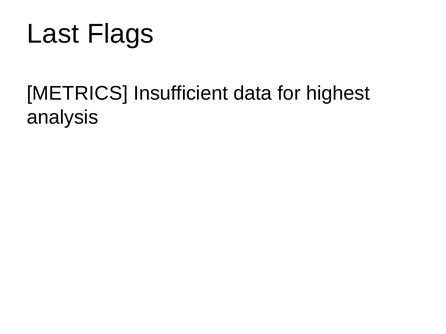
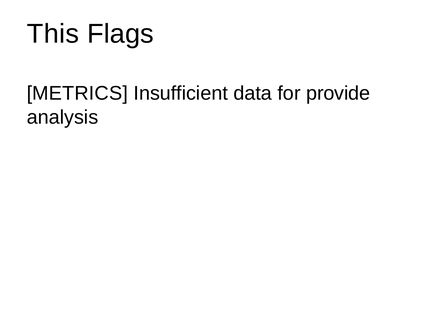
Last: Last -> This (53, 34)
highest: highest -> provide (338, 94)
